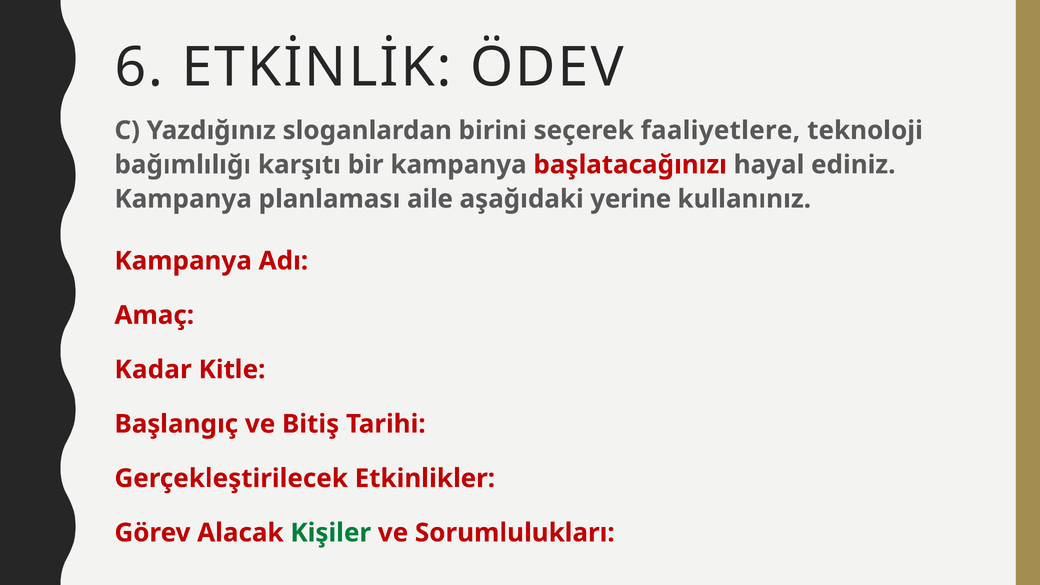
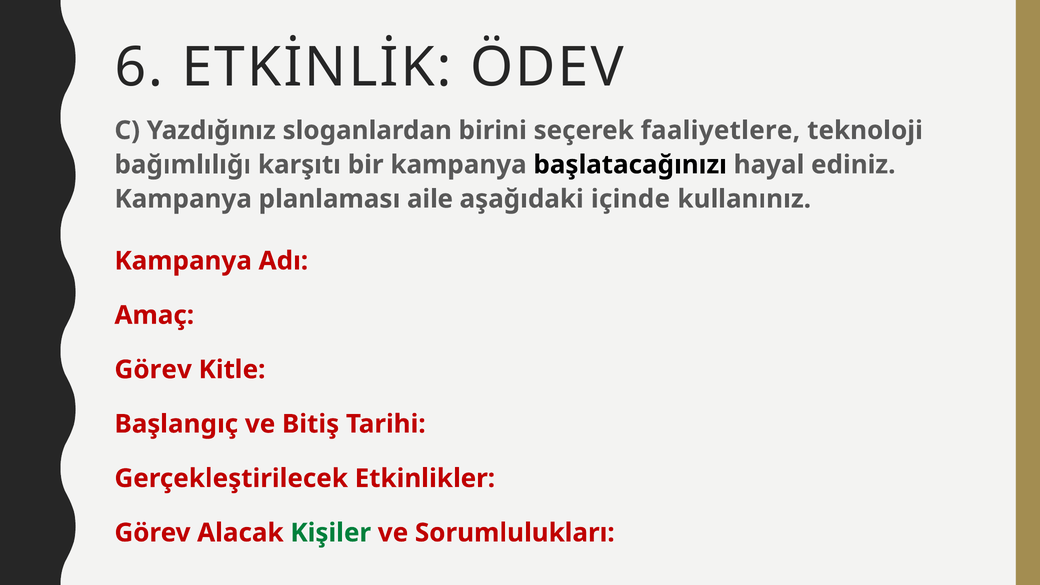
başlatacağınızı colour: red -> black (630, 165)
yerine: yerine -> içinde (630, 199)
Kadar: Kadar -> Görev (153, 370)
